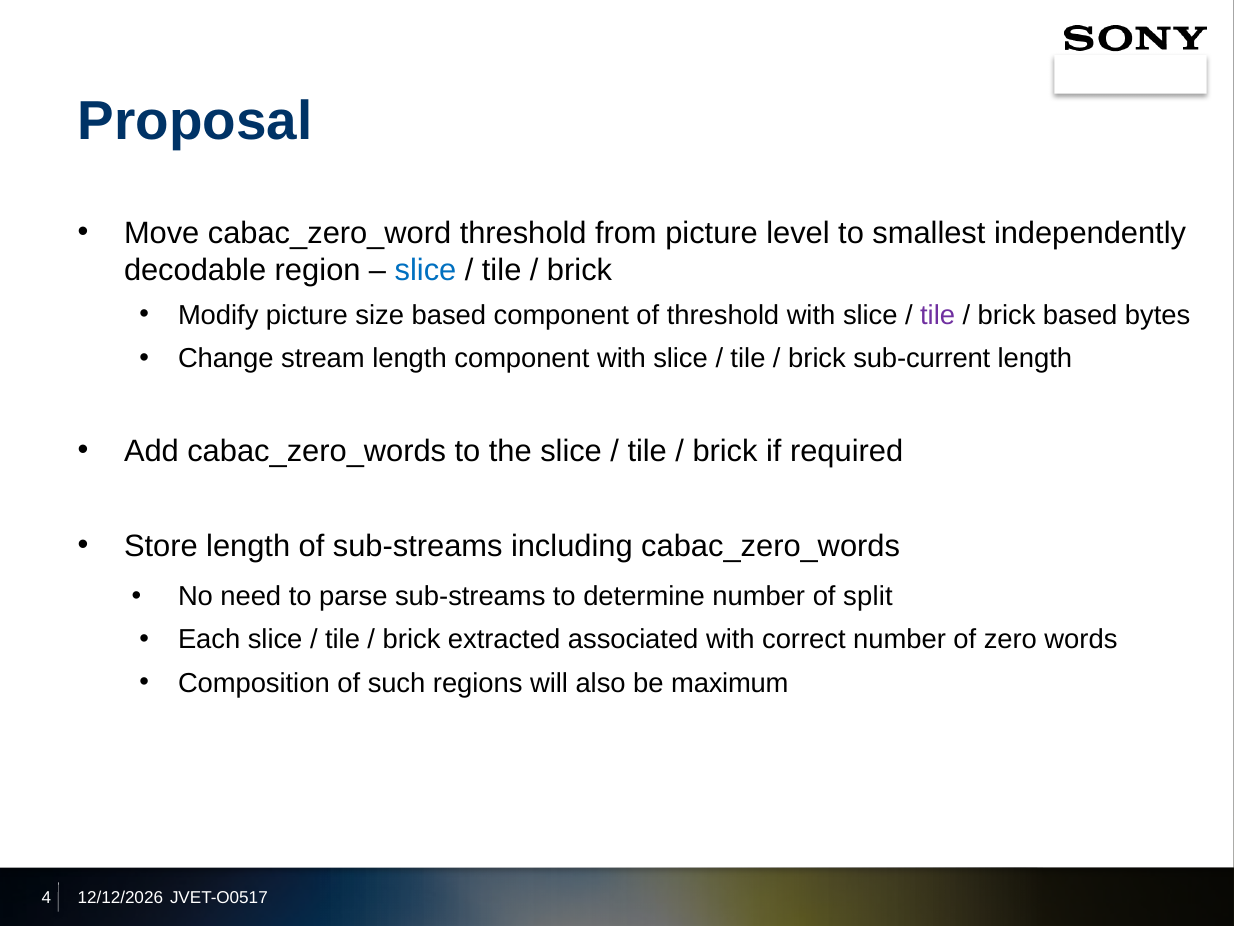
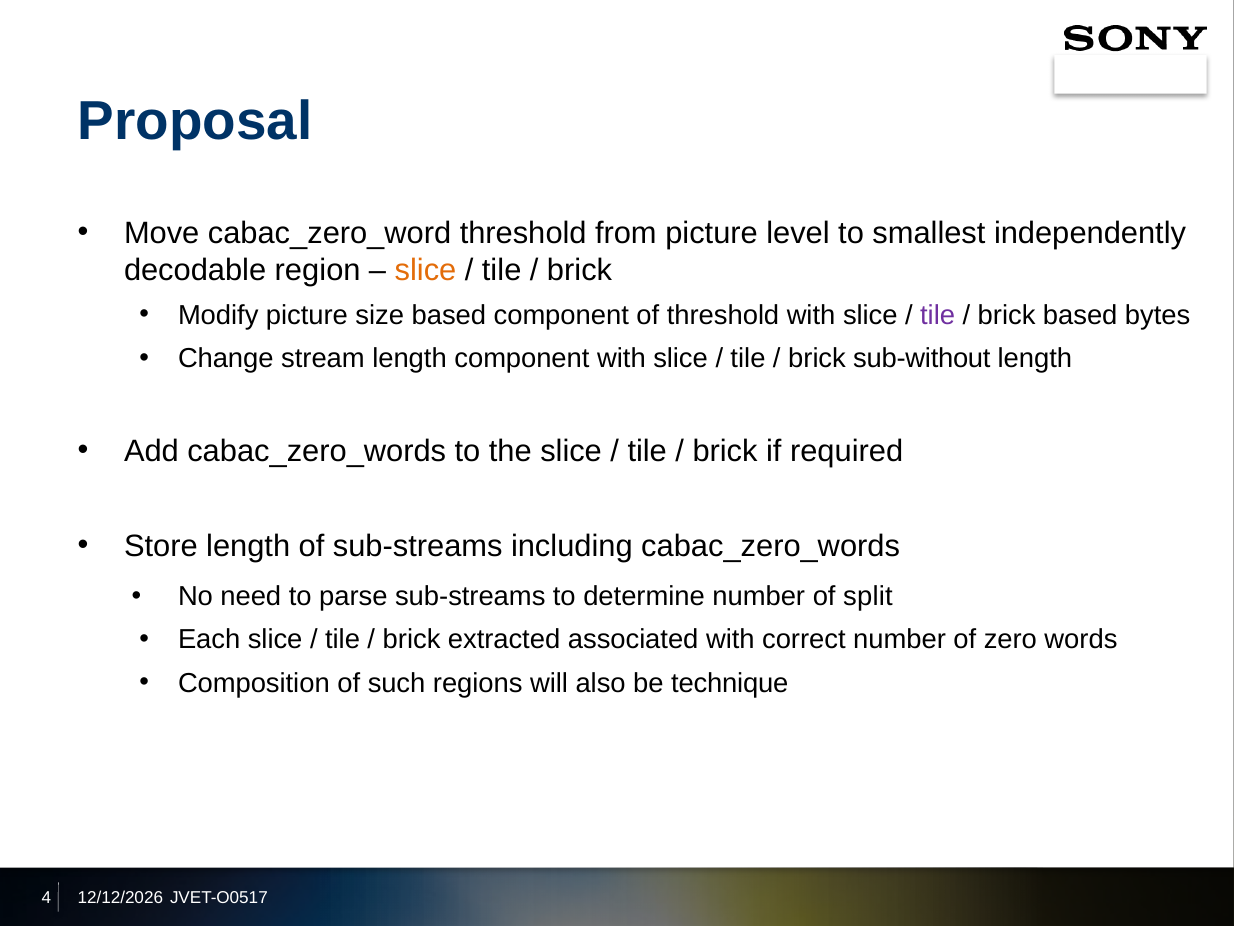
slice colour: blue -> orange (426, 270)
sub-current: sub-current -> sub-without (922, 358)
maximum: maximum -> technique (730, 683)
